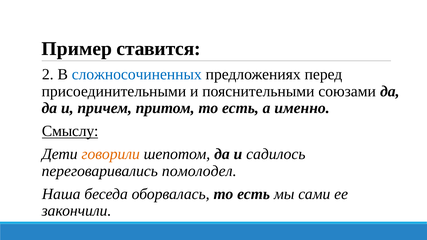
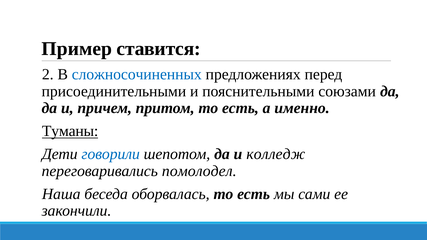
Смыслу: Смыслу -> Туманы (70, 131)
говорили colour: orange -> blue (111, 154)
садилось: садилось -> колледж (276, 154)
